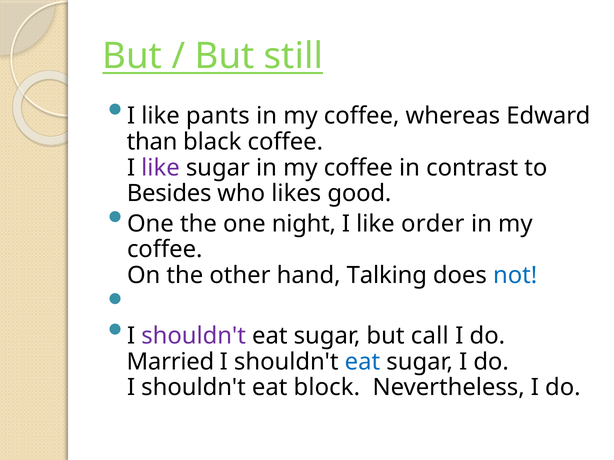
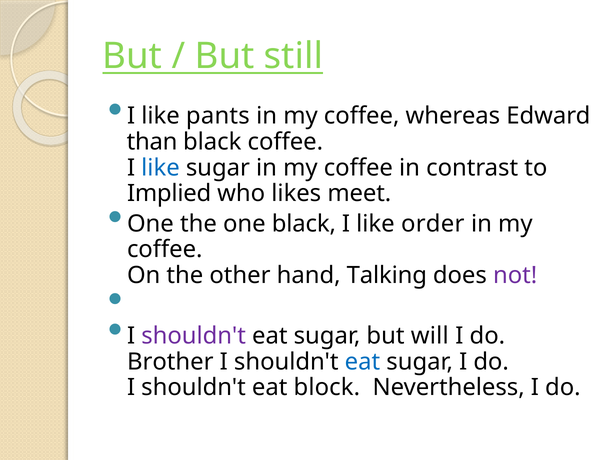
like colour: purple -> blue (160, 168)
Besides: Besides -> Implied (169, 194)
good: good -> meet (359, 194)
one night: night -> black (304, 224)
not colour: blue -> purple (515, 276)
call: call -> will (430, 336)
Married: Married -> Brother (170, 362)
